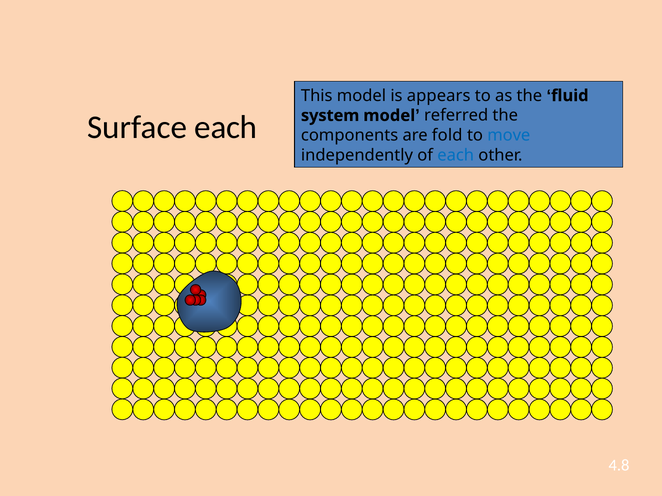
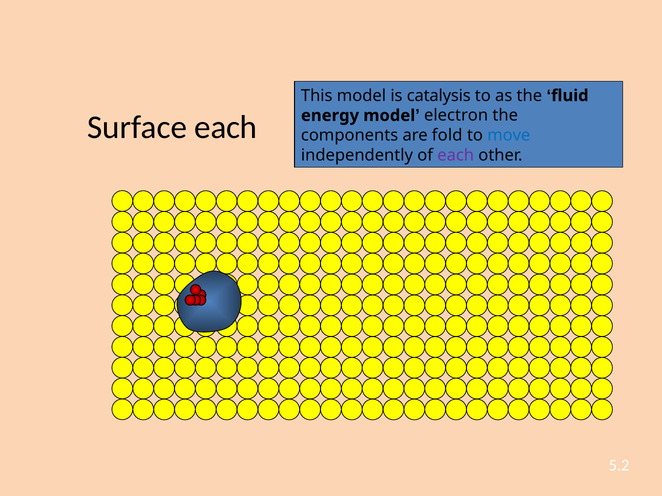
appears: appears -> catalysis (439, 96)
system: system -> energy (330, 116)
referred: referred -> electron (456, 116)
each colour: blue -> purple (456, 155)
4.8: 4.8 -> 5.2 (619, 466)
